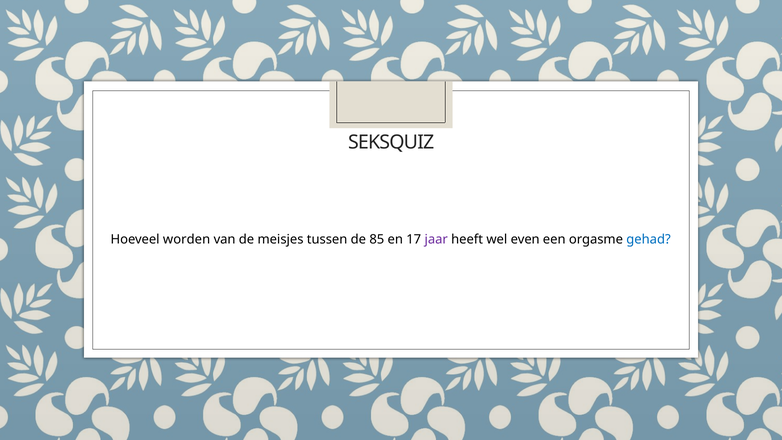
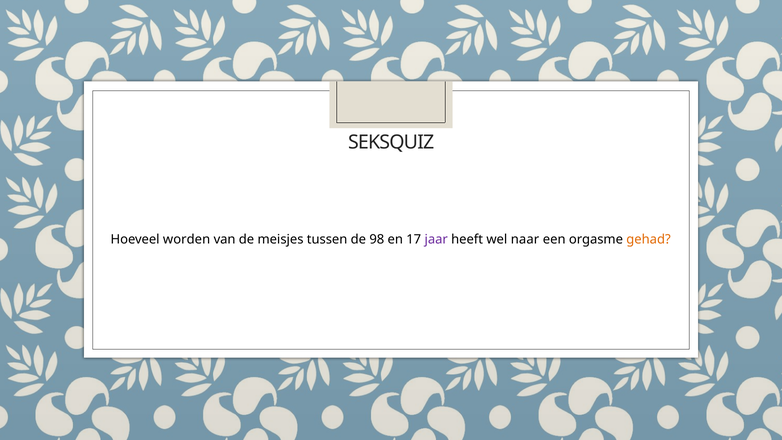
85: 85 -> 98 (377, 239)
even: even -> naar (525, 239)
gehad colour: blue -> orange (648, 239)
